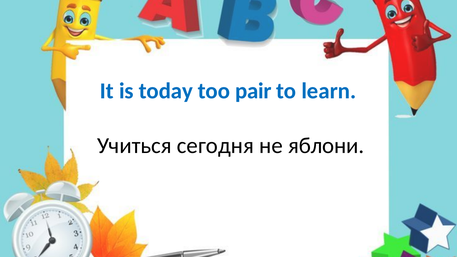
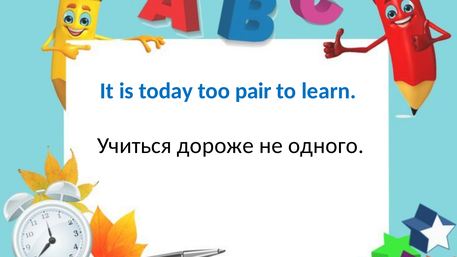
сегодня: сегодня -> дороже (215, 146)
яблони: яблони -> одного (326, 146)
